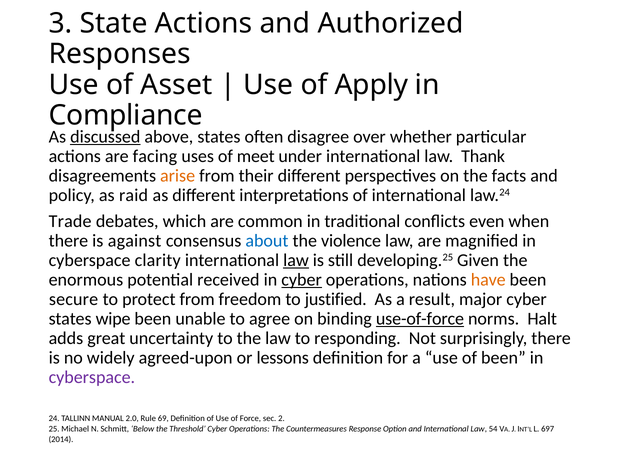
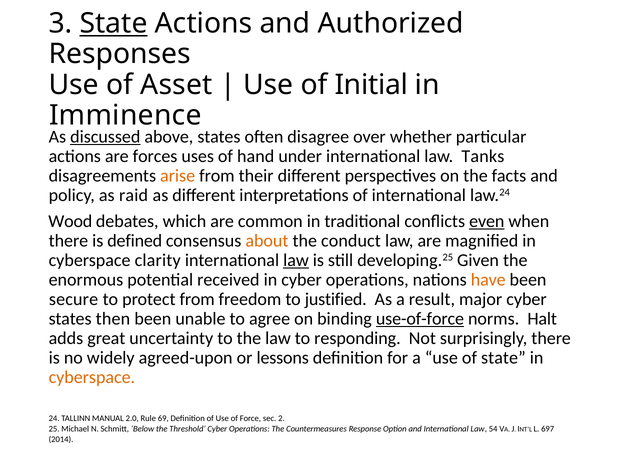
State underline: none -> present (114, 23)
Apply: Apply -> Initial (371, 85)
Compliance: Compliance -> Imminence (125, 115)
facing: facing -> forces (155, 156)
meet: meet -> hand (256, 156)
Thank: Thank -> Tanks (483, 156)
Trade: Trade -> Wood (70, 221)
even underline: none -> present (487, 221)
against: against -> defined (135, 240)
about colour: blue -> orange (267, 240)
violence: violence -> conduct (351, 240)
cyber underline: present -> none (302, 279)
wipe: wipe -> then (113, 318)
of been: been -> state (503, 357)
cyberspace colour: purple -> orange (92, 377)
